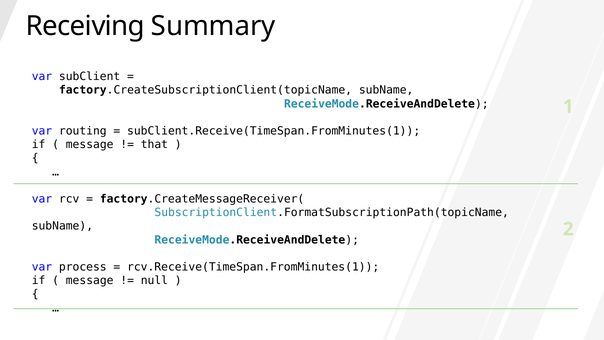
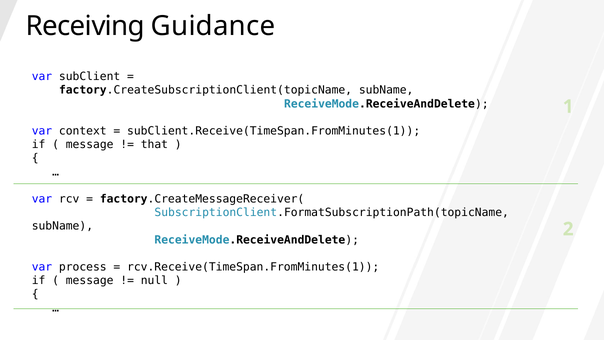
Summary: Summary -> Guidance (213, 26)
routing: routing -> context (83, 131)
